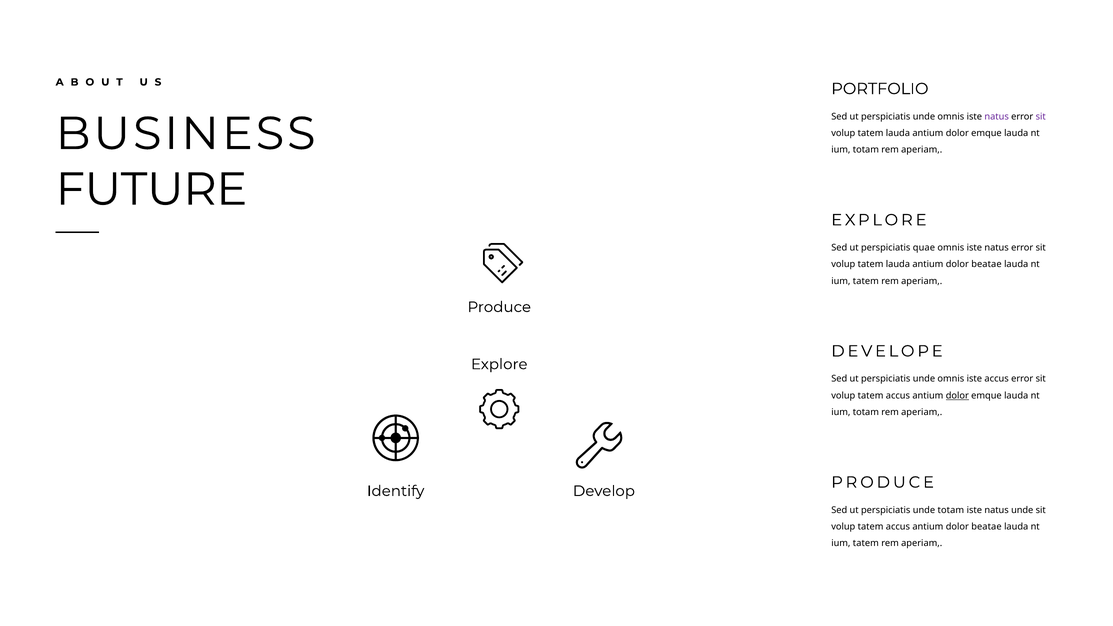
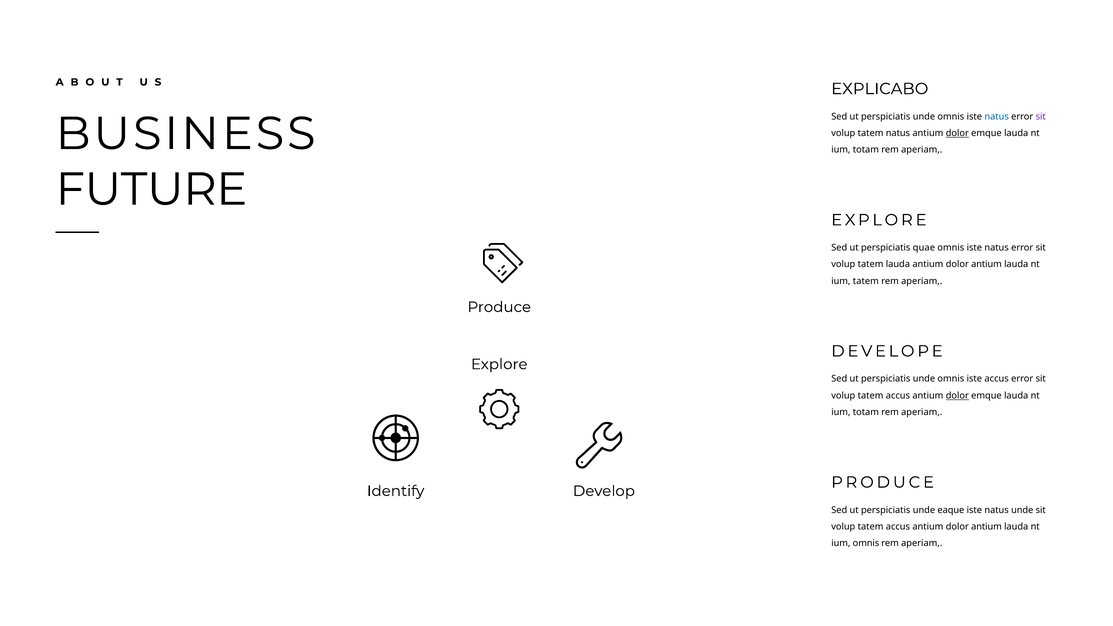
PORTFOLIO: PORTFOLIO -> EXPLICABO (880, 89)
natus colour: purple -> blue (997, 117)
lauda: lauda -> natus (898, 133)
dolor underline: none -> present (957, 133)
beatae: beatae -> antium (987, 264)
unde totam: totam -> eaque (951, 510)
accus antium dolor beatae: beatae -> antium (987, 527)
tatem: tatem -> omnis (866, 543)
